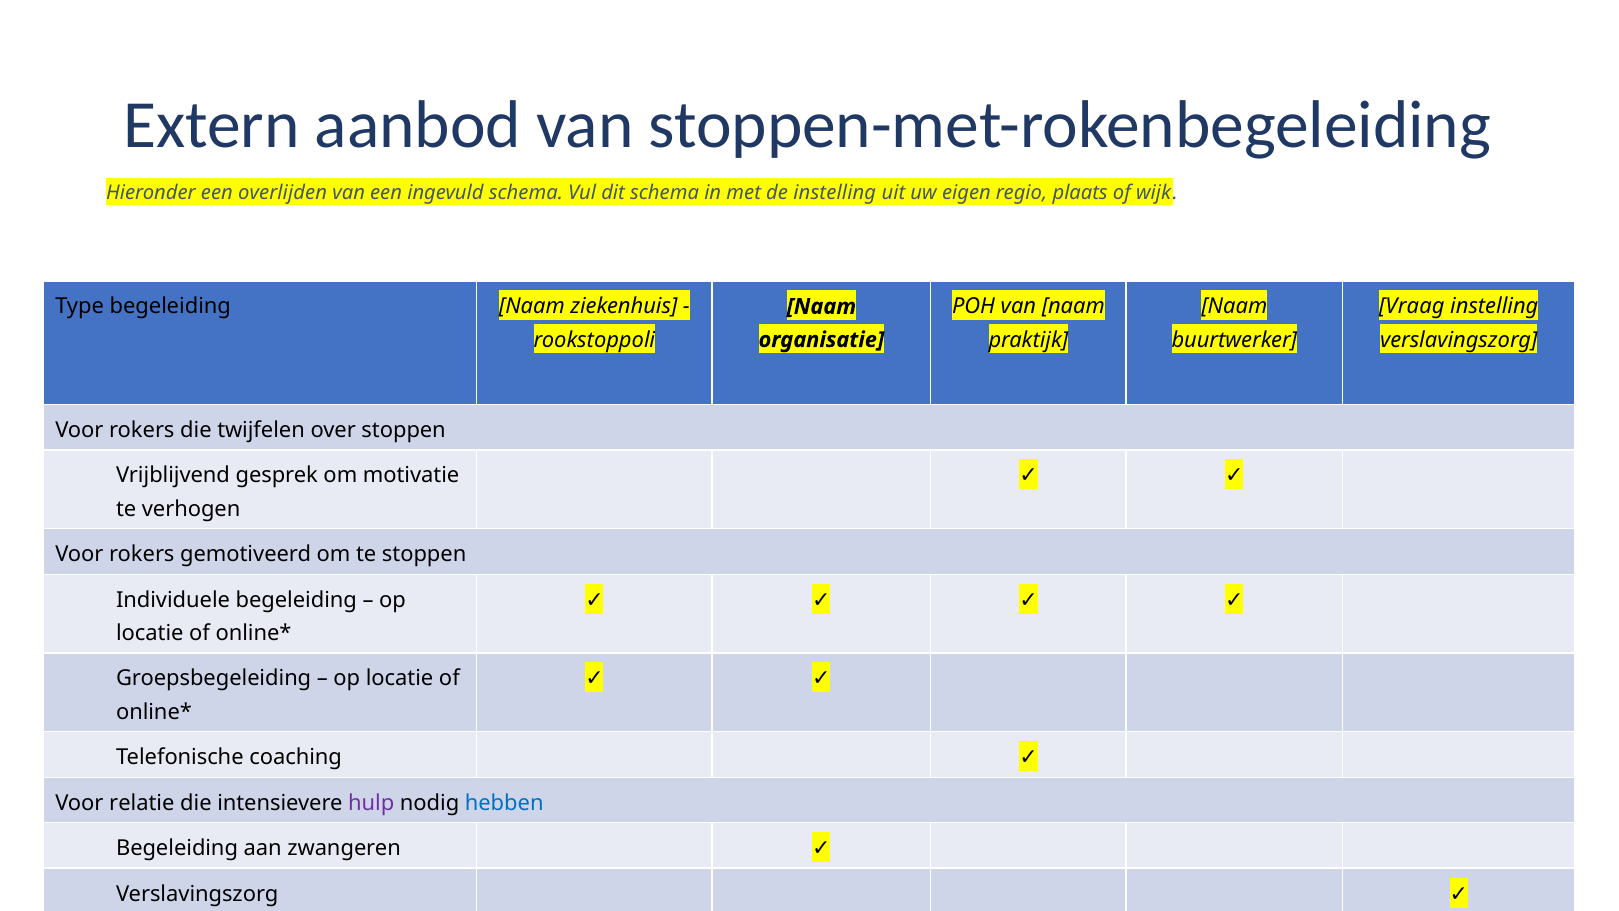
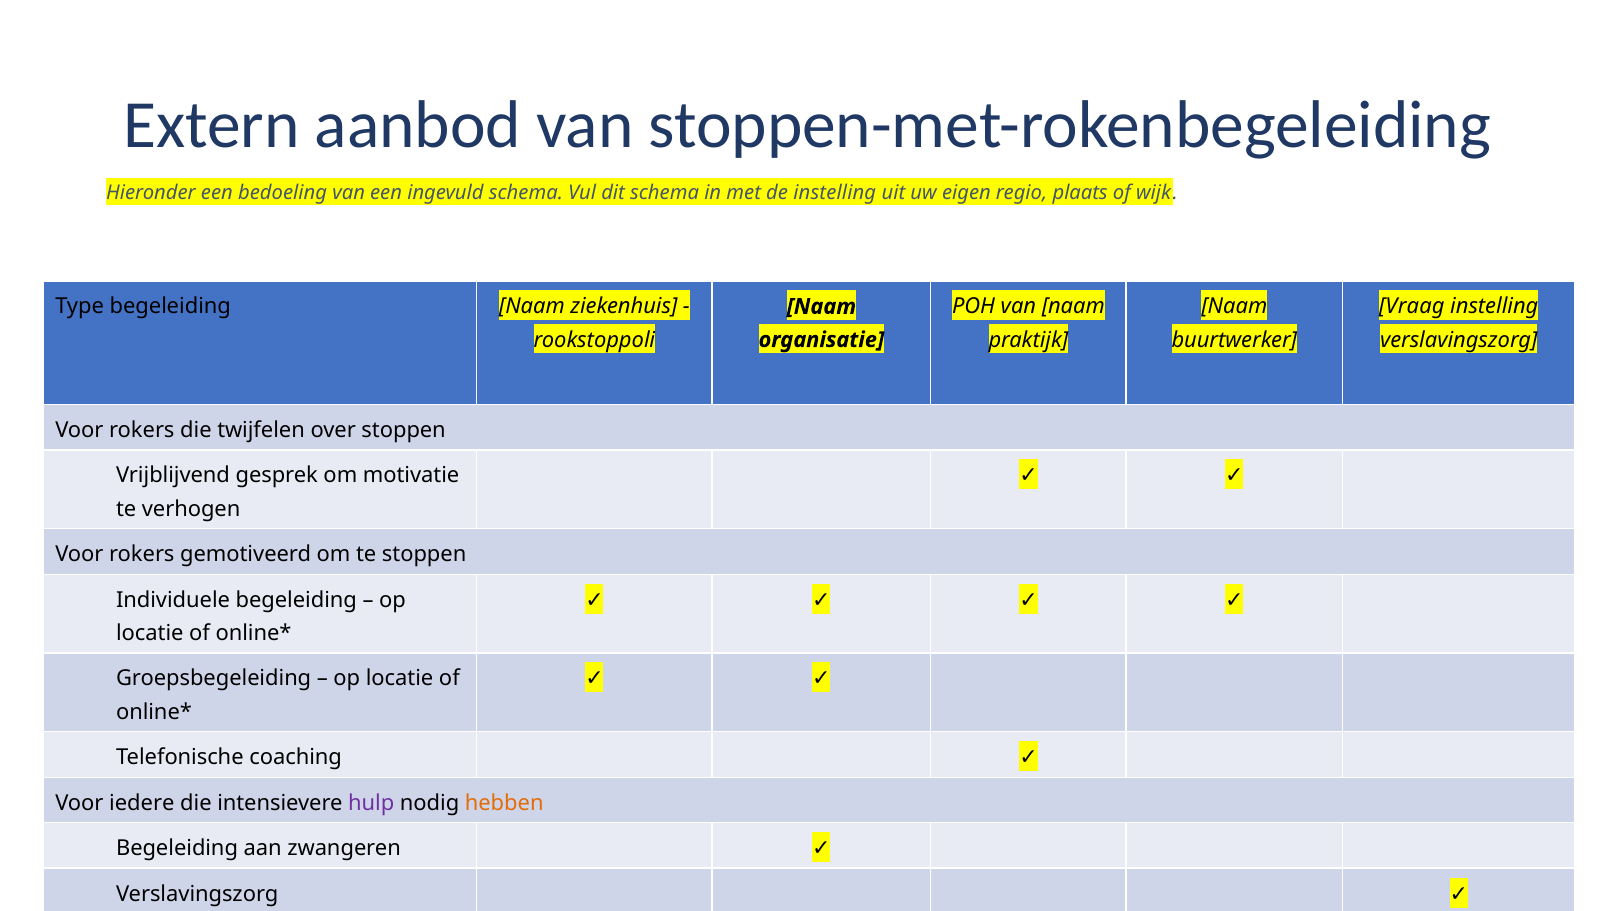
overlijden: overlijden -> bedoeling (283, 193)
relatie: relatie -> iedere (142, 803)
hebben colour: blue -> orange (504, 803)
